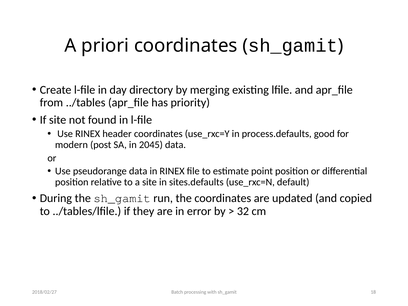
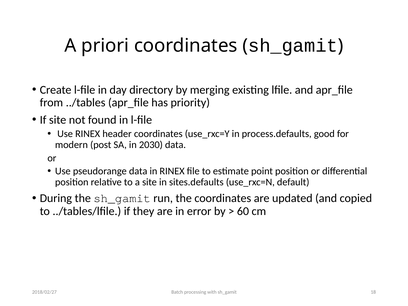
2045: 2045 -> 2030 (151, 145)
32: 32 -> 60 (243, 211)
